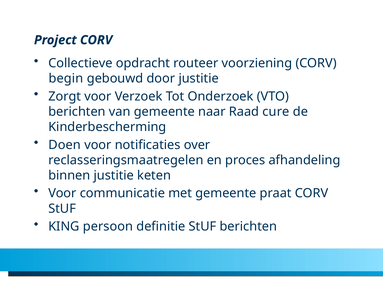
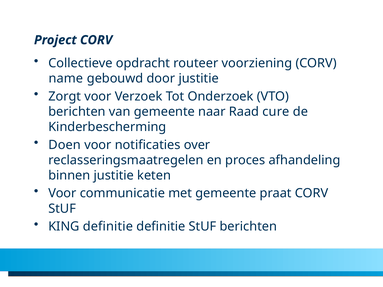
begin: begin -> name (66, 79)
KING persoon: persoon -> definitie (108, 227)
